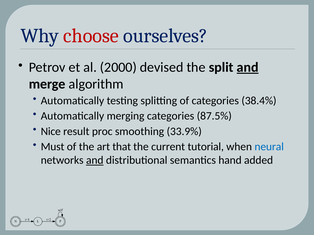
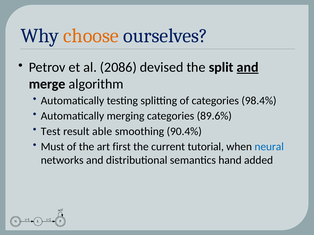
choose colour: red -> orange (91, 36)
2000: 2000 -> 2086 (118, 67)
38.4%: 38.4% -> 98.4% (259, 101)
87.5%: 87.5% -> 89.6% (214, 116)
Nice: Nice -> Test (51, 132)
proc: proc -> able (102, 132)
33.9%: 33.9% -> 90.4% (184, 132)
that: that -> first (122, 147)
and underline: present -> none (95, 161)
